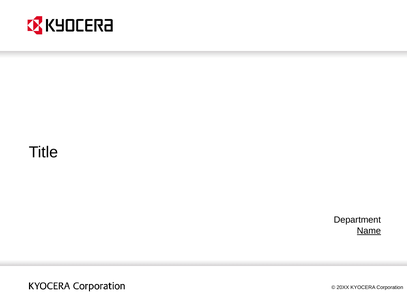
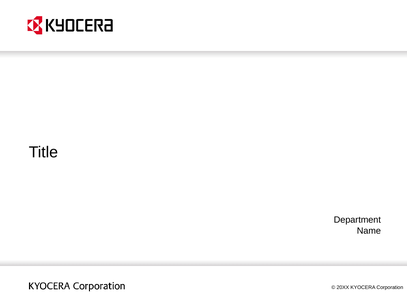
Name underline: present -> none (369, 230)
